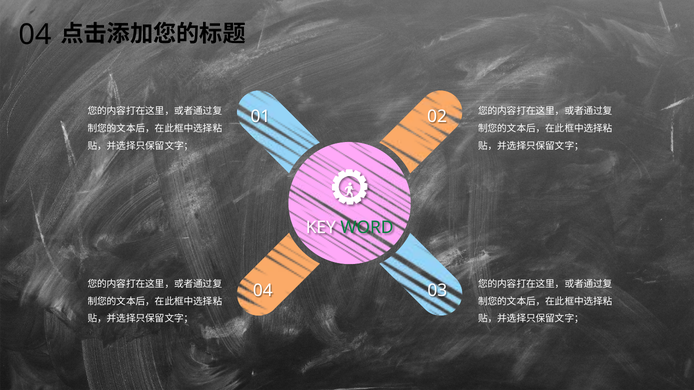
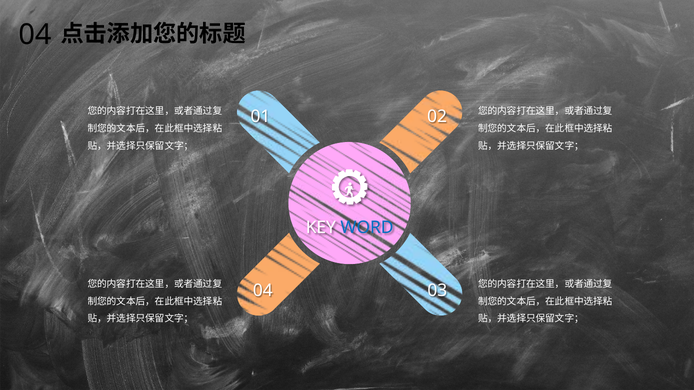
WORD colour: green -> blue (367, 228)
